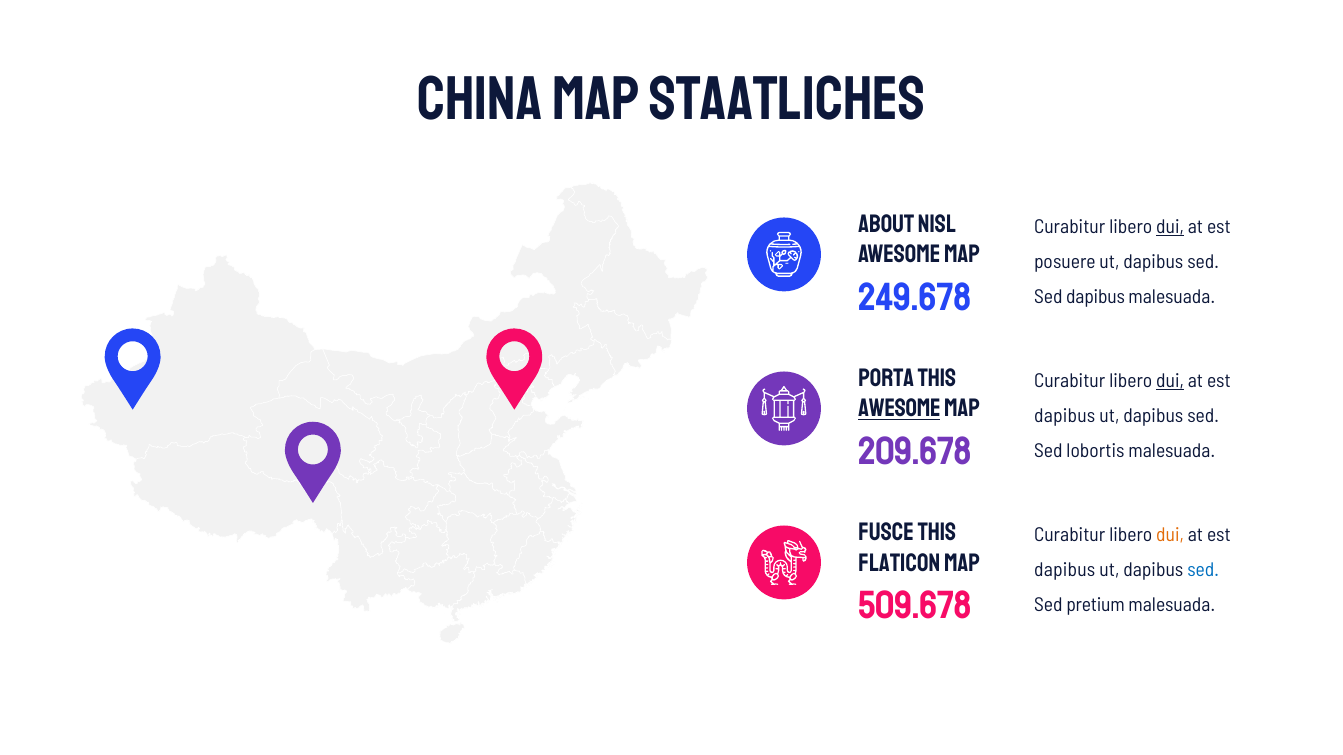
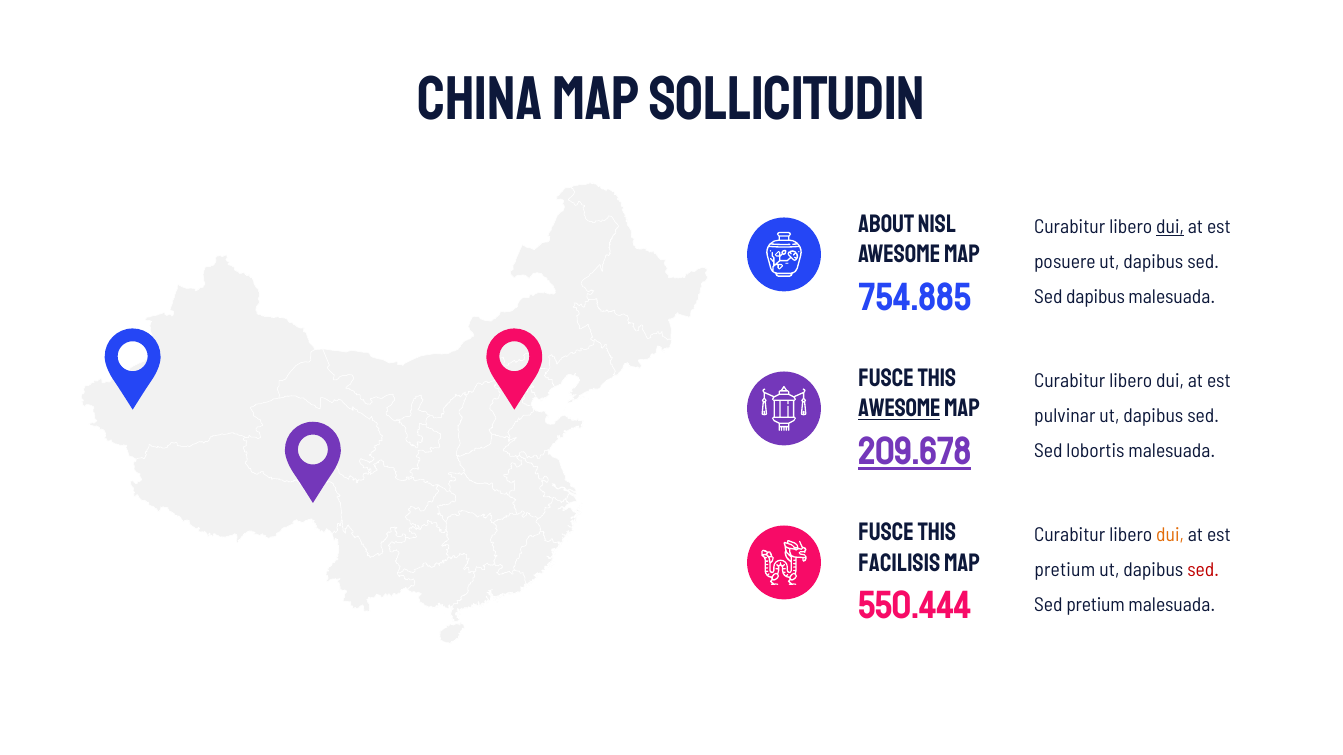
Staatliches: Staatliches -> Sollicitudin (787, 100)
249.678: 249.678 -> 754.885 (915, 298)
Porta: Porta -> Fusce (886, 379)
dui underline: present -> none (1170, 381)
dapibus: dapibus -> pulvinar (1065, 416)
209.678 underline: none -> present (915, 452)
Flaticon: Flaticon -> Facilisis (899, 563)
dapibus: dapibus -> pretium (1065, 570)
sed colour: blue -> red (1203, 570)
509.678: 509.678 -> 550.444 (915, 606)
